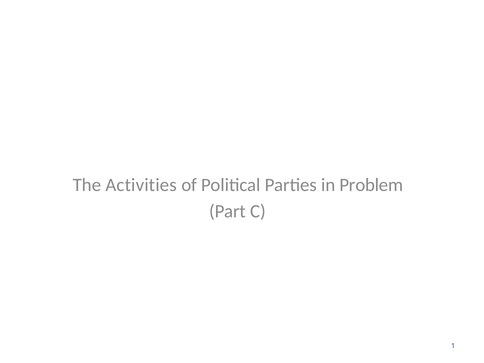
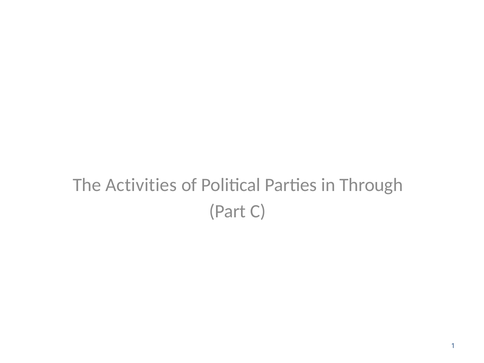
Problem: Problem -> Through (371, 185)
